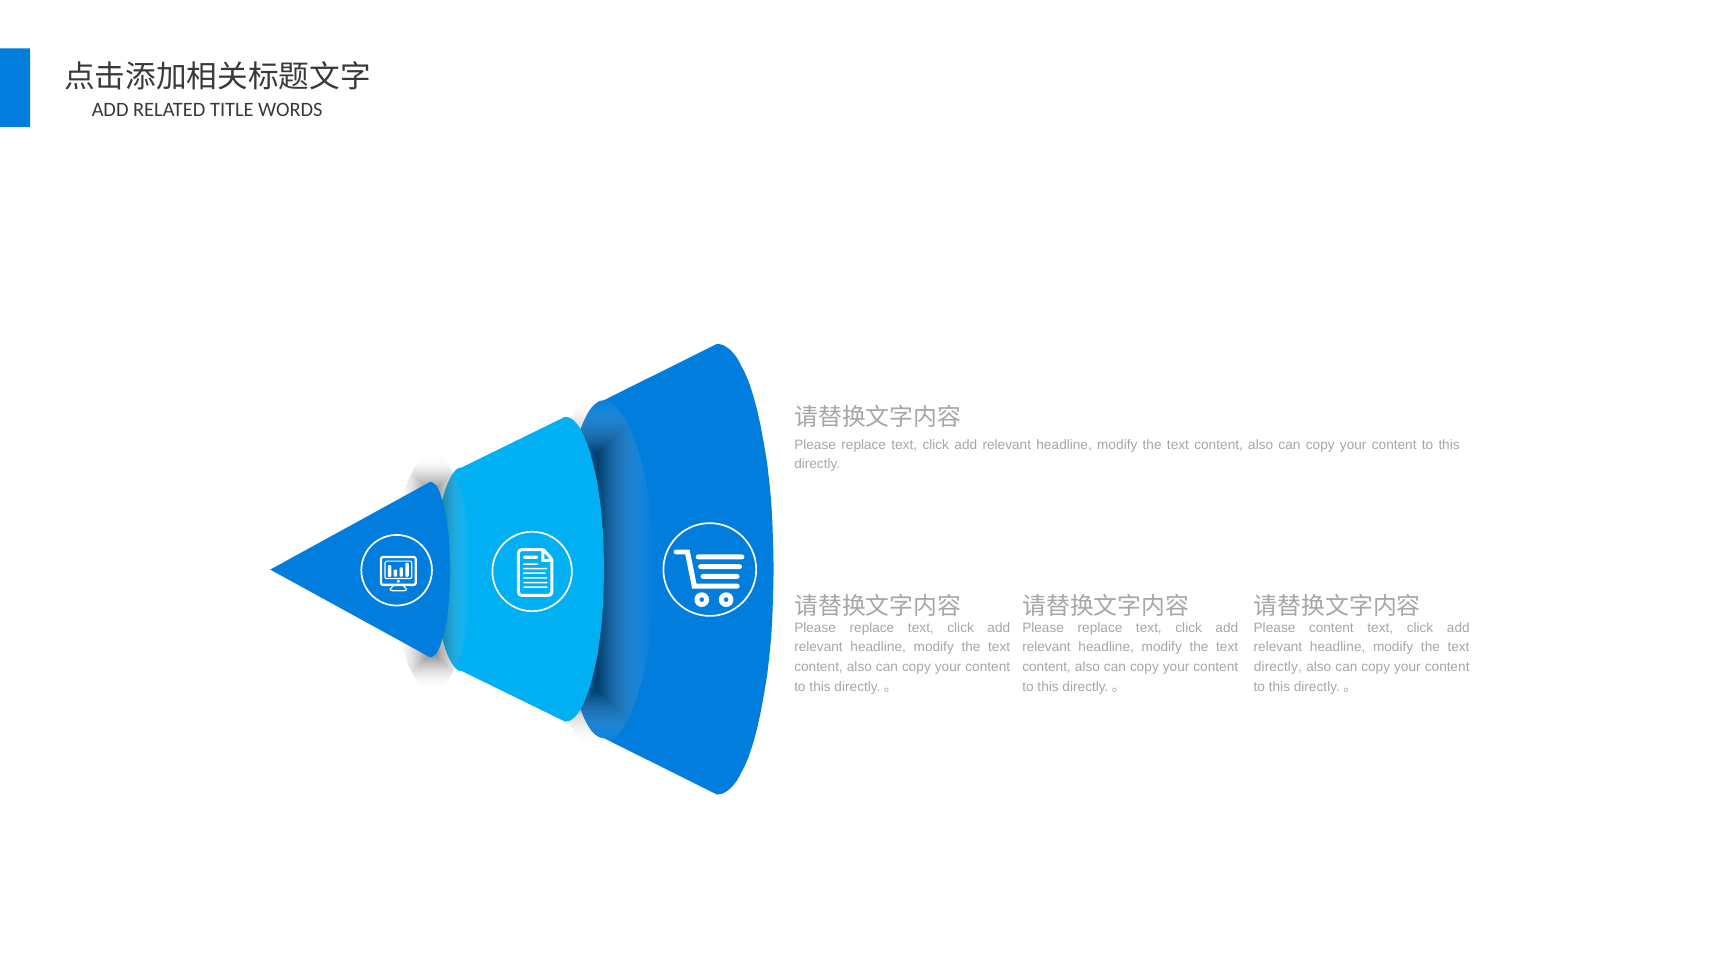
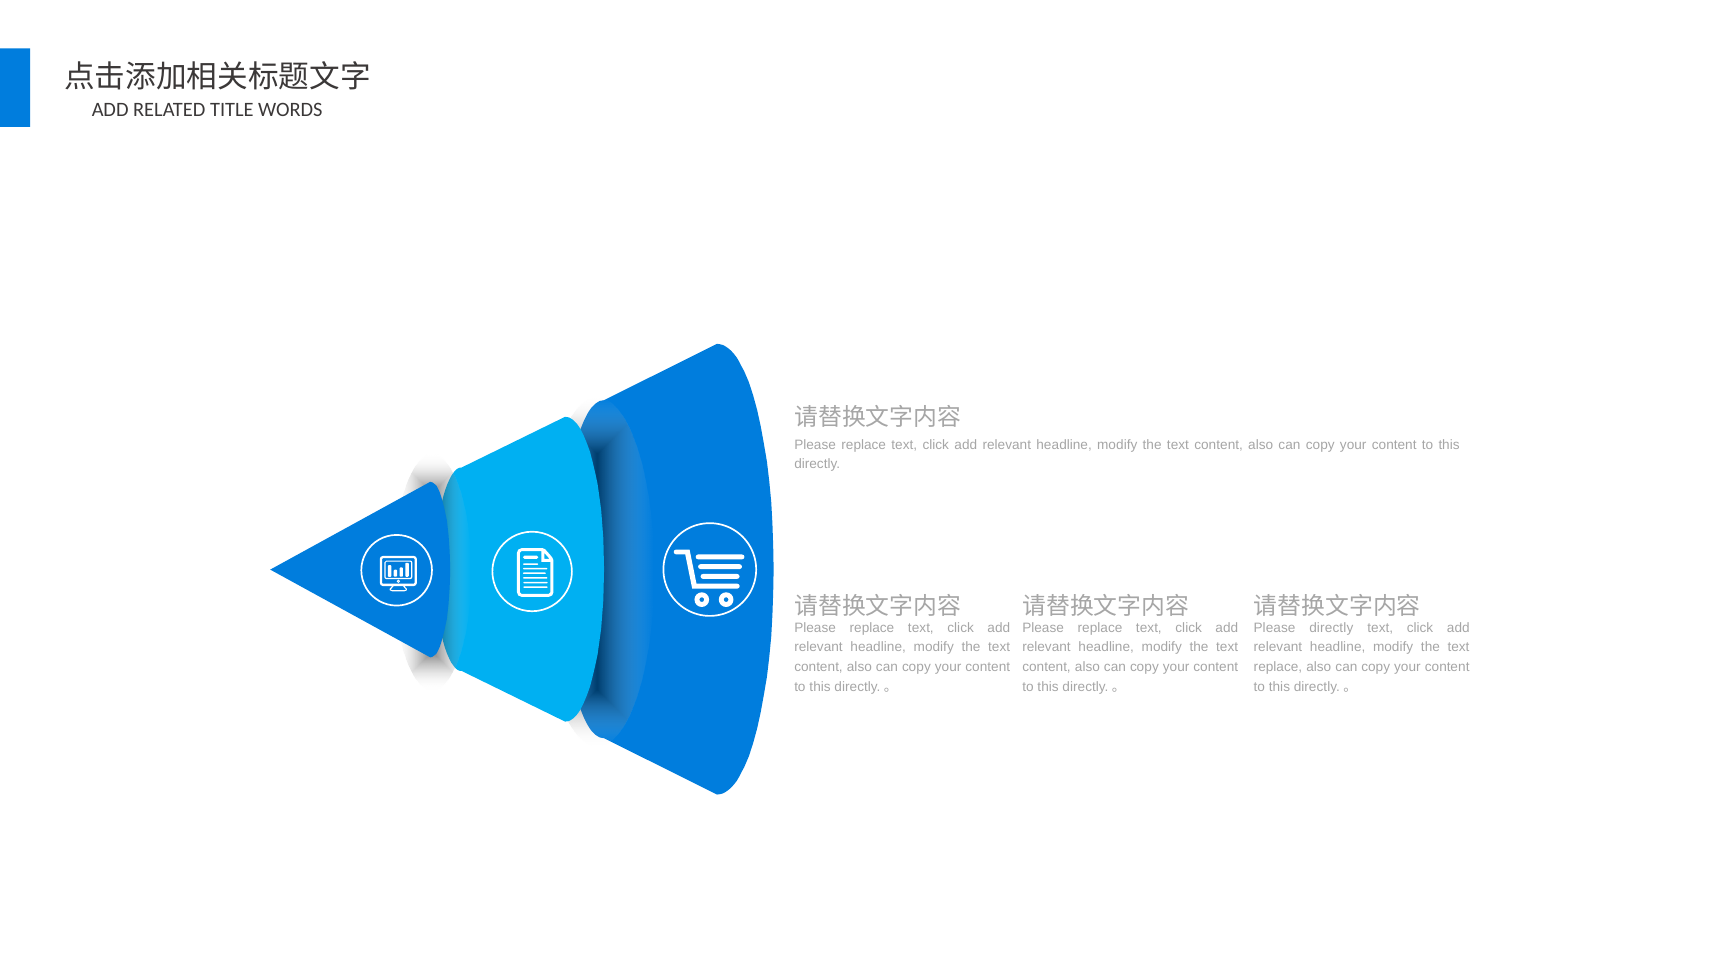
Please content: content -> directly (1331, 628)
directly: directly -> replace (1278, 667)
